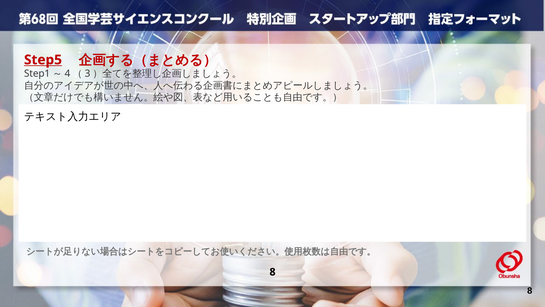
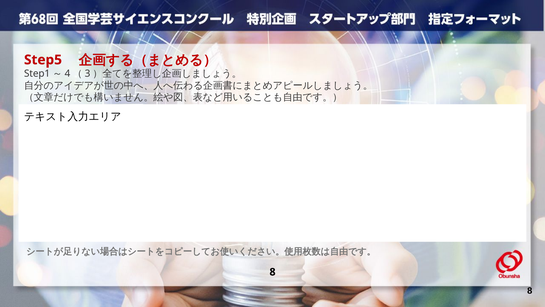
Step5 underline: present -> none (43, 60)
